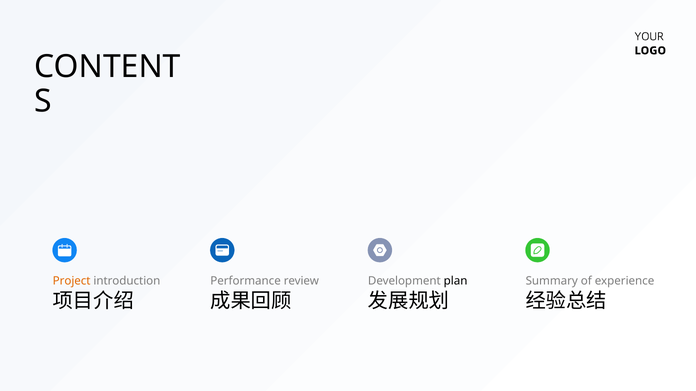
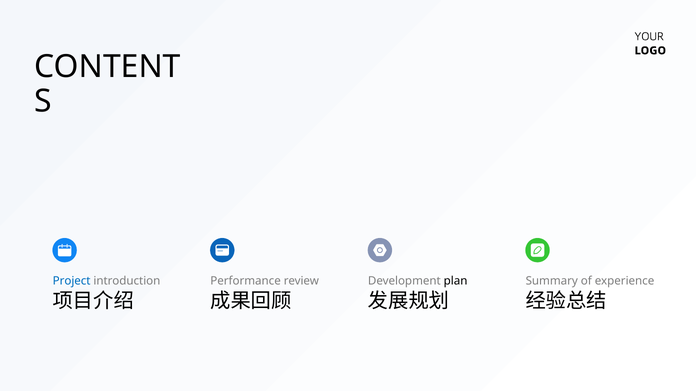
Project colour: orange -> blue (72, 281)
